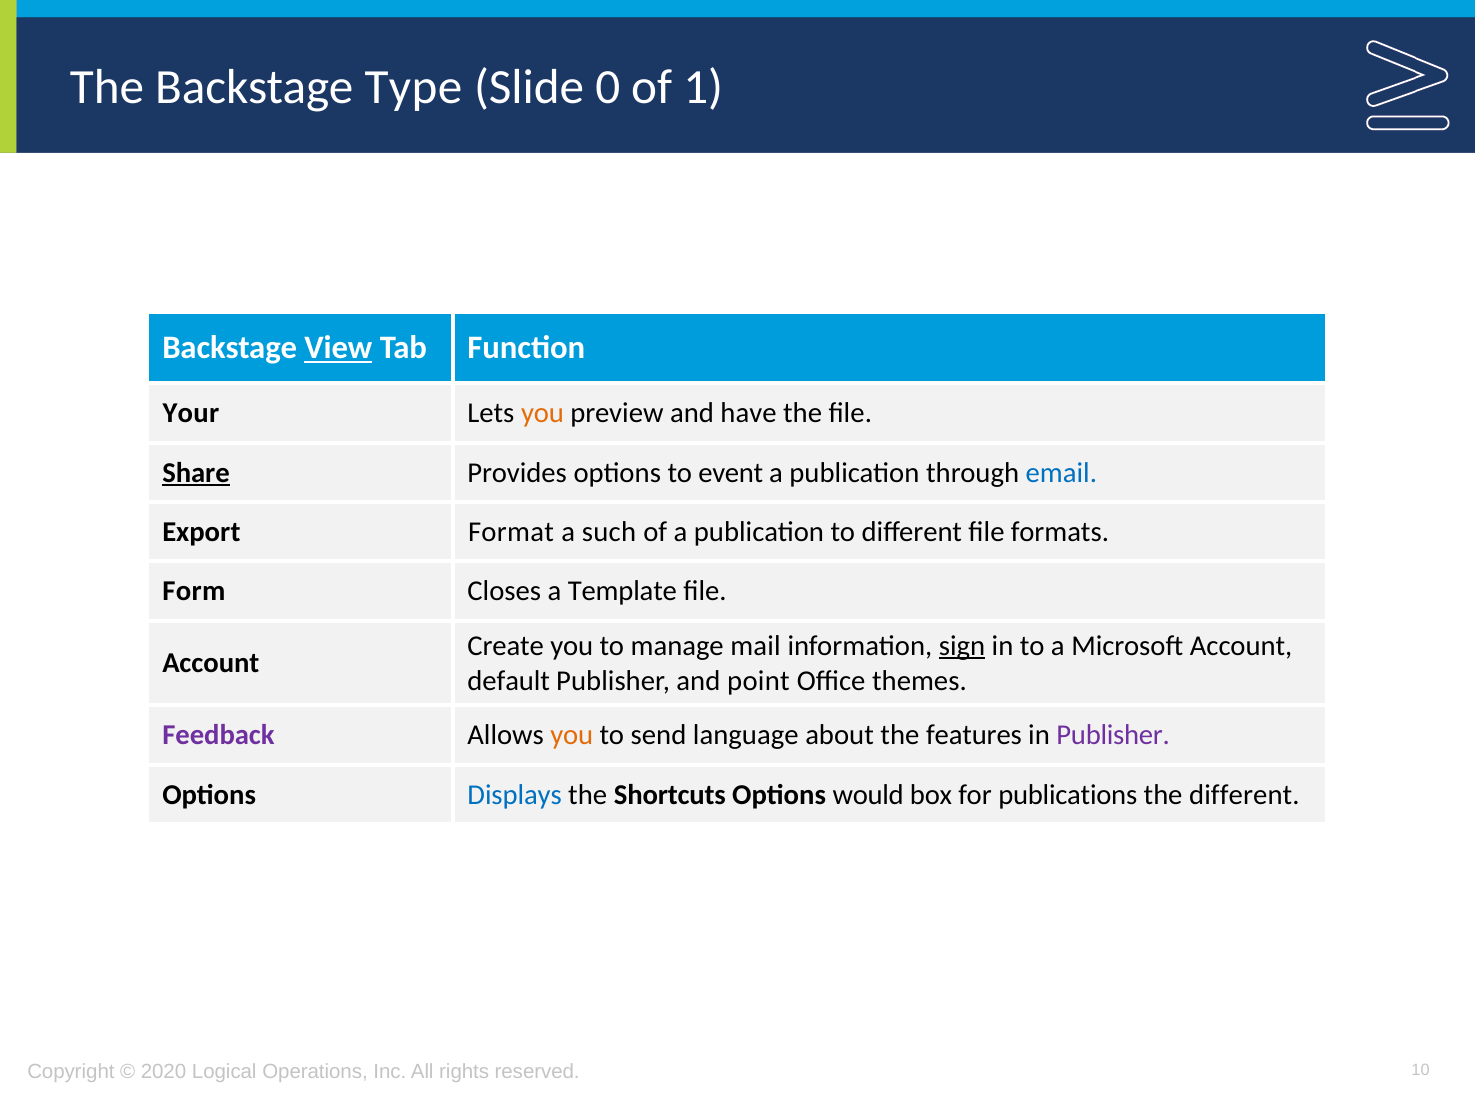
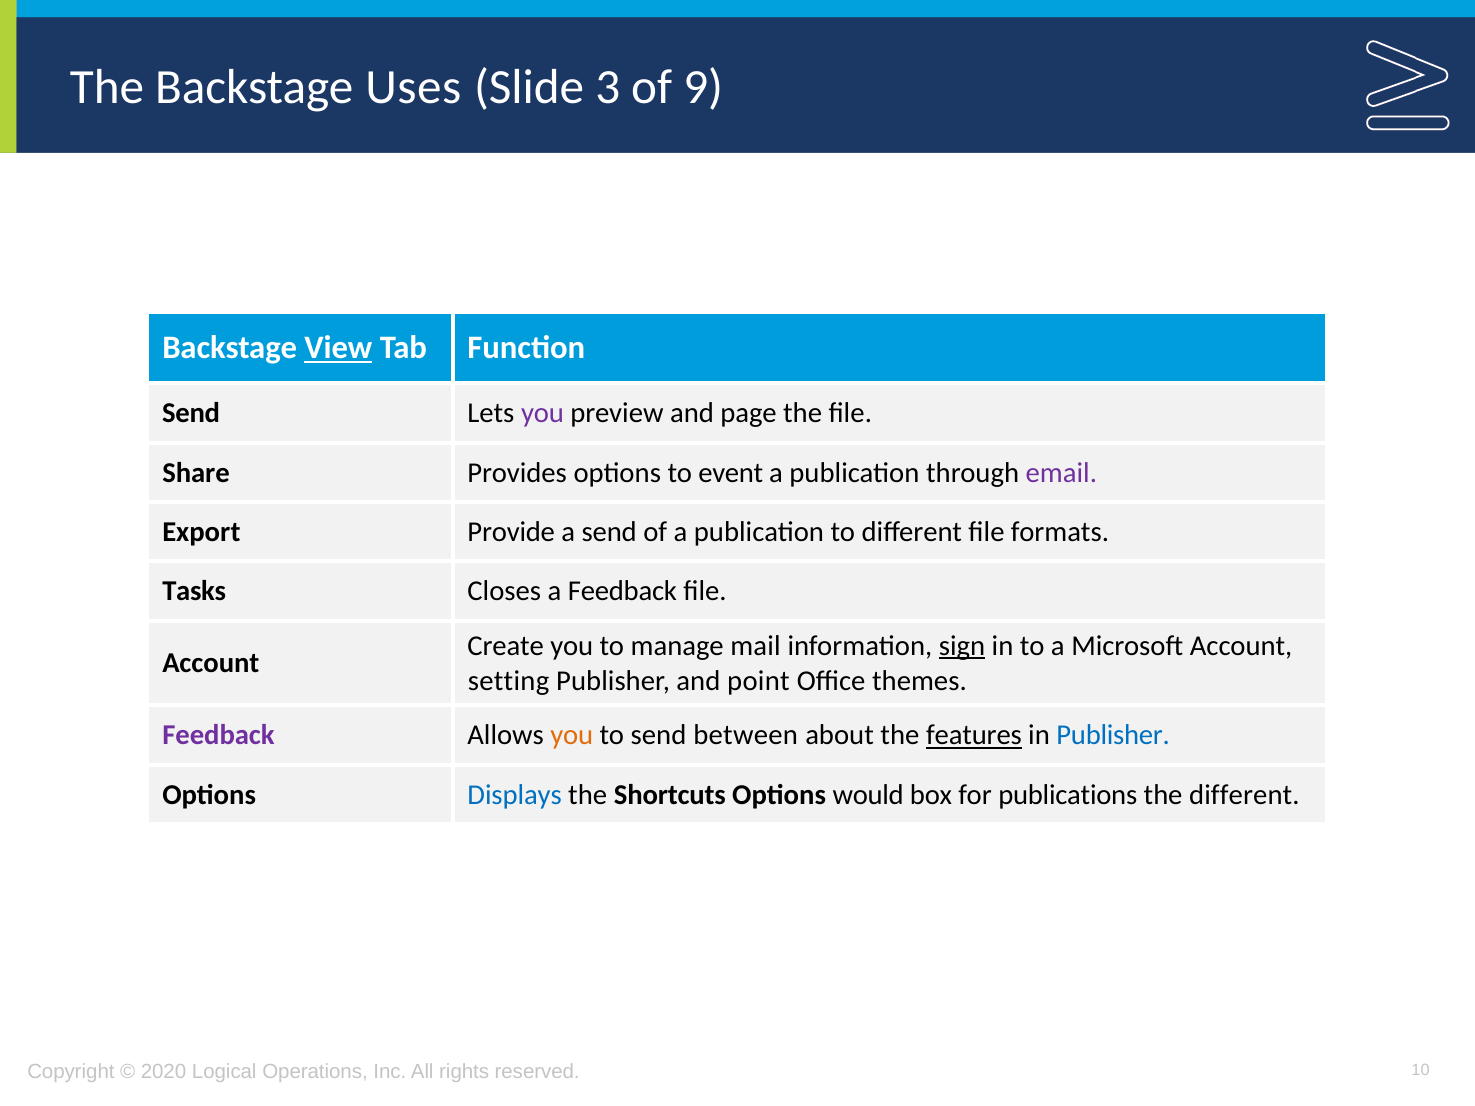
Type: Type -> Uses (413, 88)
0: 0 -> 3 (608, 88)
1: 1 -> 9 (703, 88)
Your: Your -> Send (191, 413)
you colour: orange -> purple (542, 413)
have: have -> page (749, 413)
Share underline: present -> none (196, 473)
email colour: blue -> purple (1061, 473)
Format: Format -> Provide (511, 532)
a such: such -> send (609, 532)
Form: Form -> Tasks (194, 592)
a Template: Template -> Feedback (622, 592)
default: default -> setting (509, 681)
language: language -> between (746, 736)
features underline: none -> present (974, 736)
Publisher colour: purple -> blue (1113, 736)
